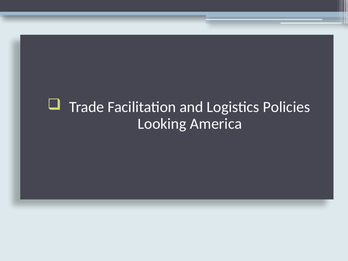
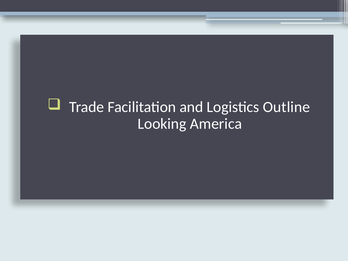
Policies: Policies -> Outline (286, 107)
